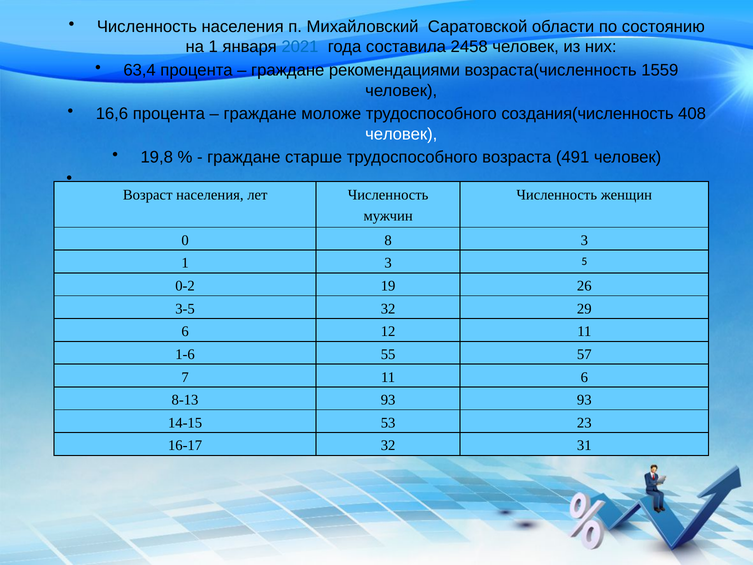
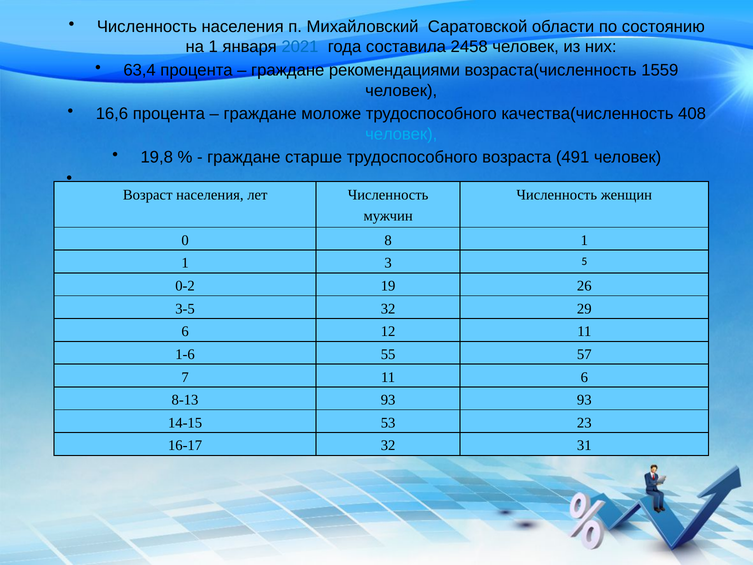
создания(численность: создания(численность -> качества(численность (587, 114)
человек colour: white -> light blue (401, 134)
8 3: 3 -> 1 (584, 240)
